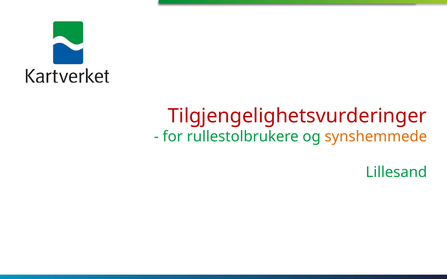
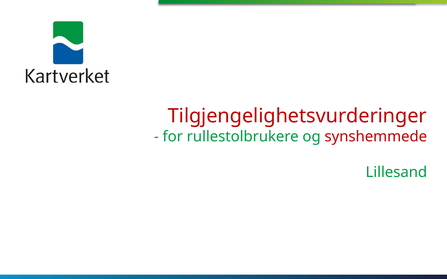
synshemmede colour: orange -> red (376, 137)
